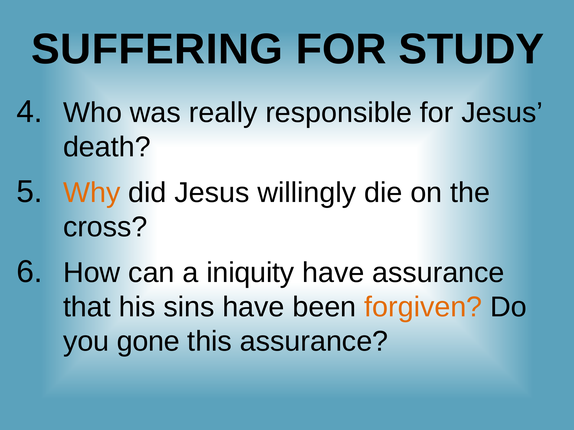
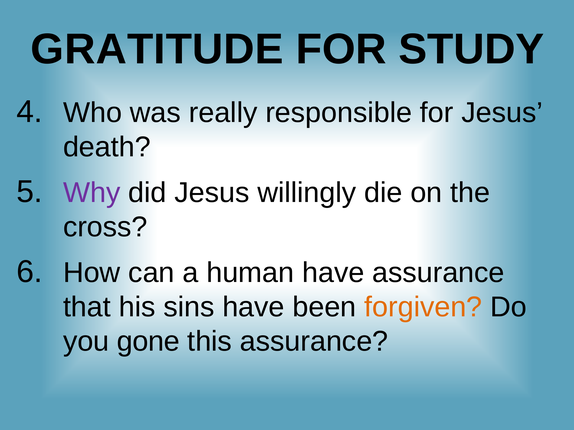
SUFFERING: SUFFERING -> GRATITUDE (157, 49)
Why colour: orange -> purple (92, 193)
iniquity: iniquity -> human (250, 273)
